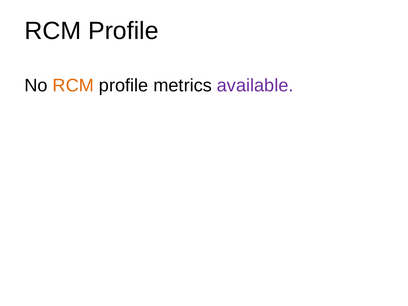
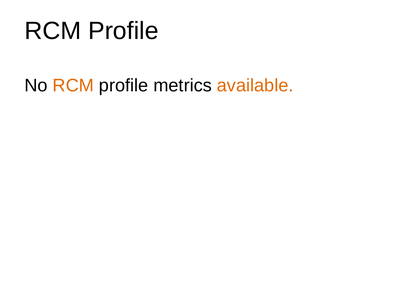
available colour: purple -> orange (255, 86)
